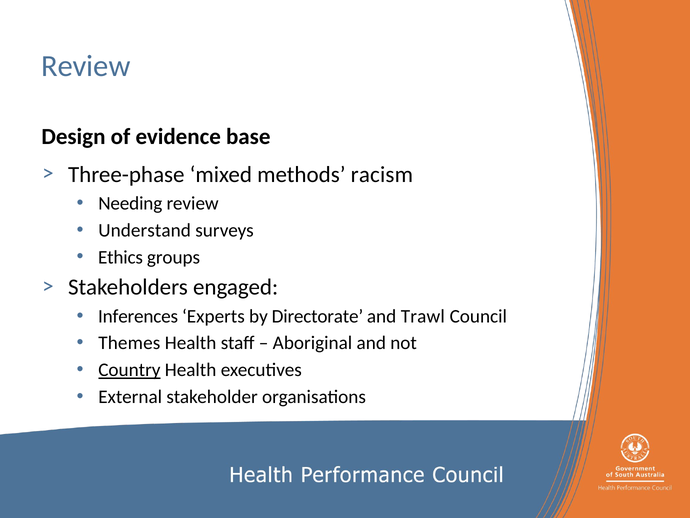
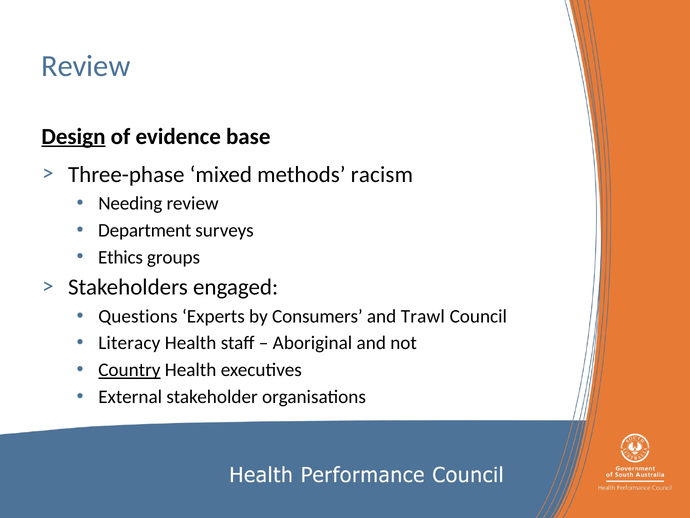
Design underline: none -> present (73, 136)
Understand: Understand -> Department (145, 230)
Inferences: Inferences -> Questions (138, 316)
Directorate: Directorate -> Consumers (317, 316)
Themes: Themes -> Literacy (129, 343)
